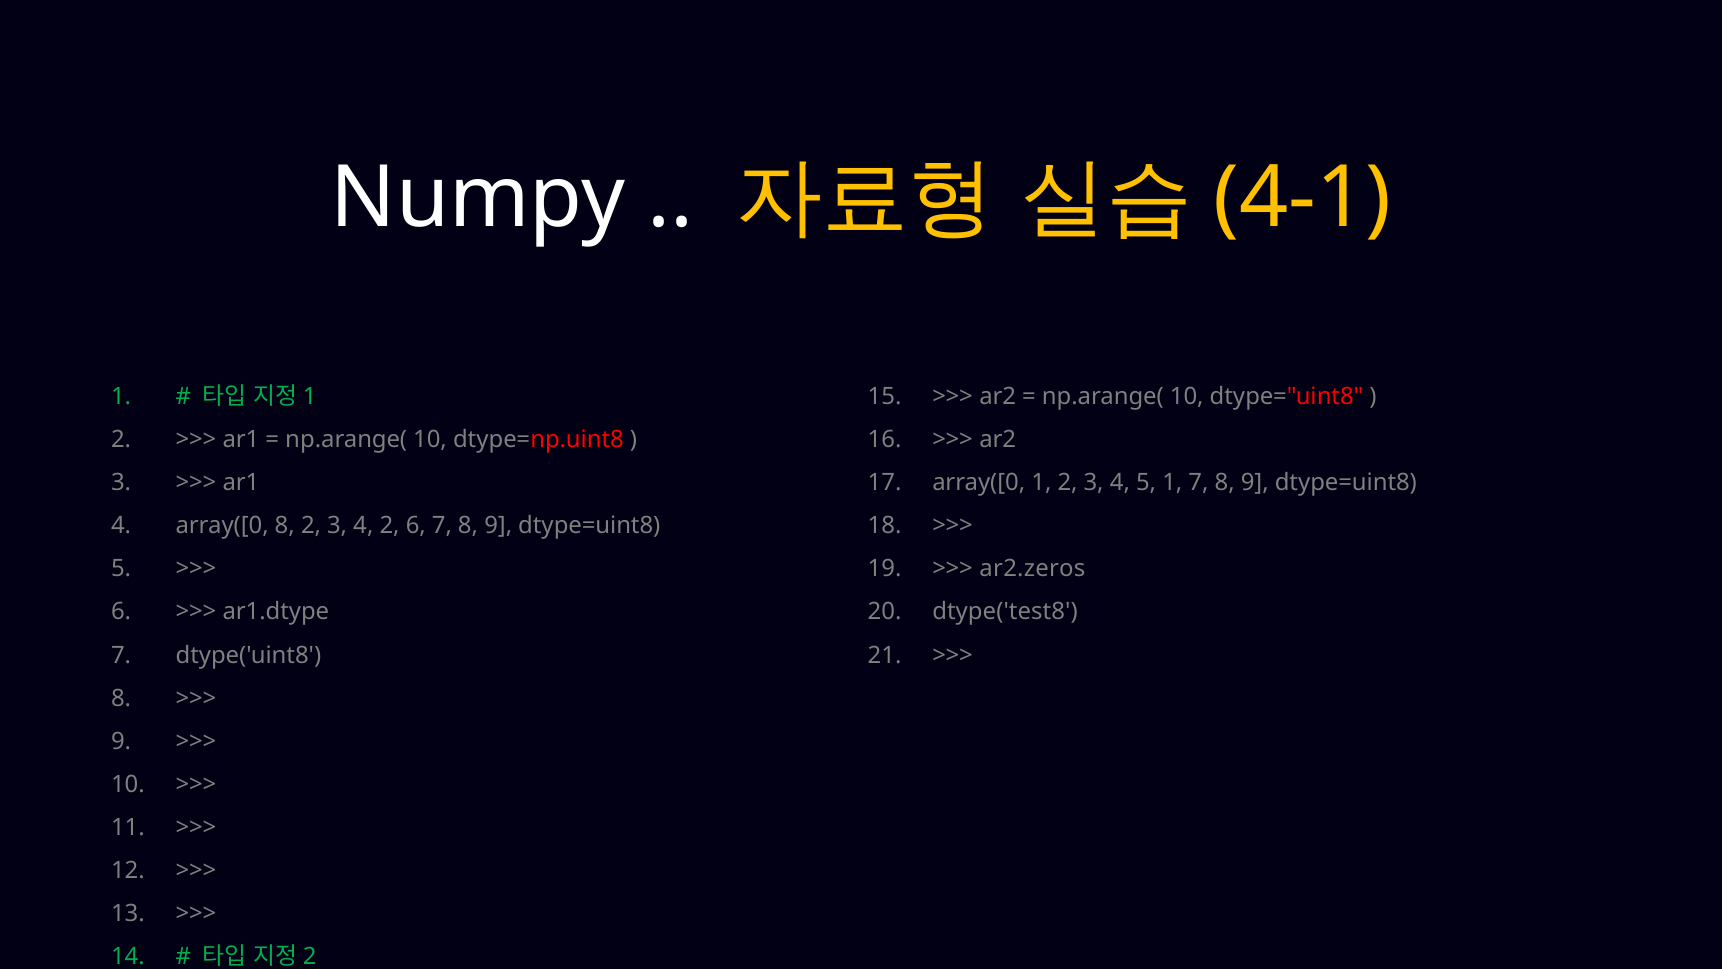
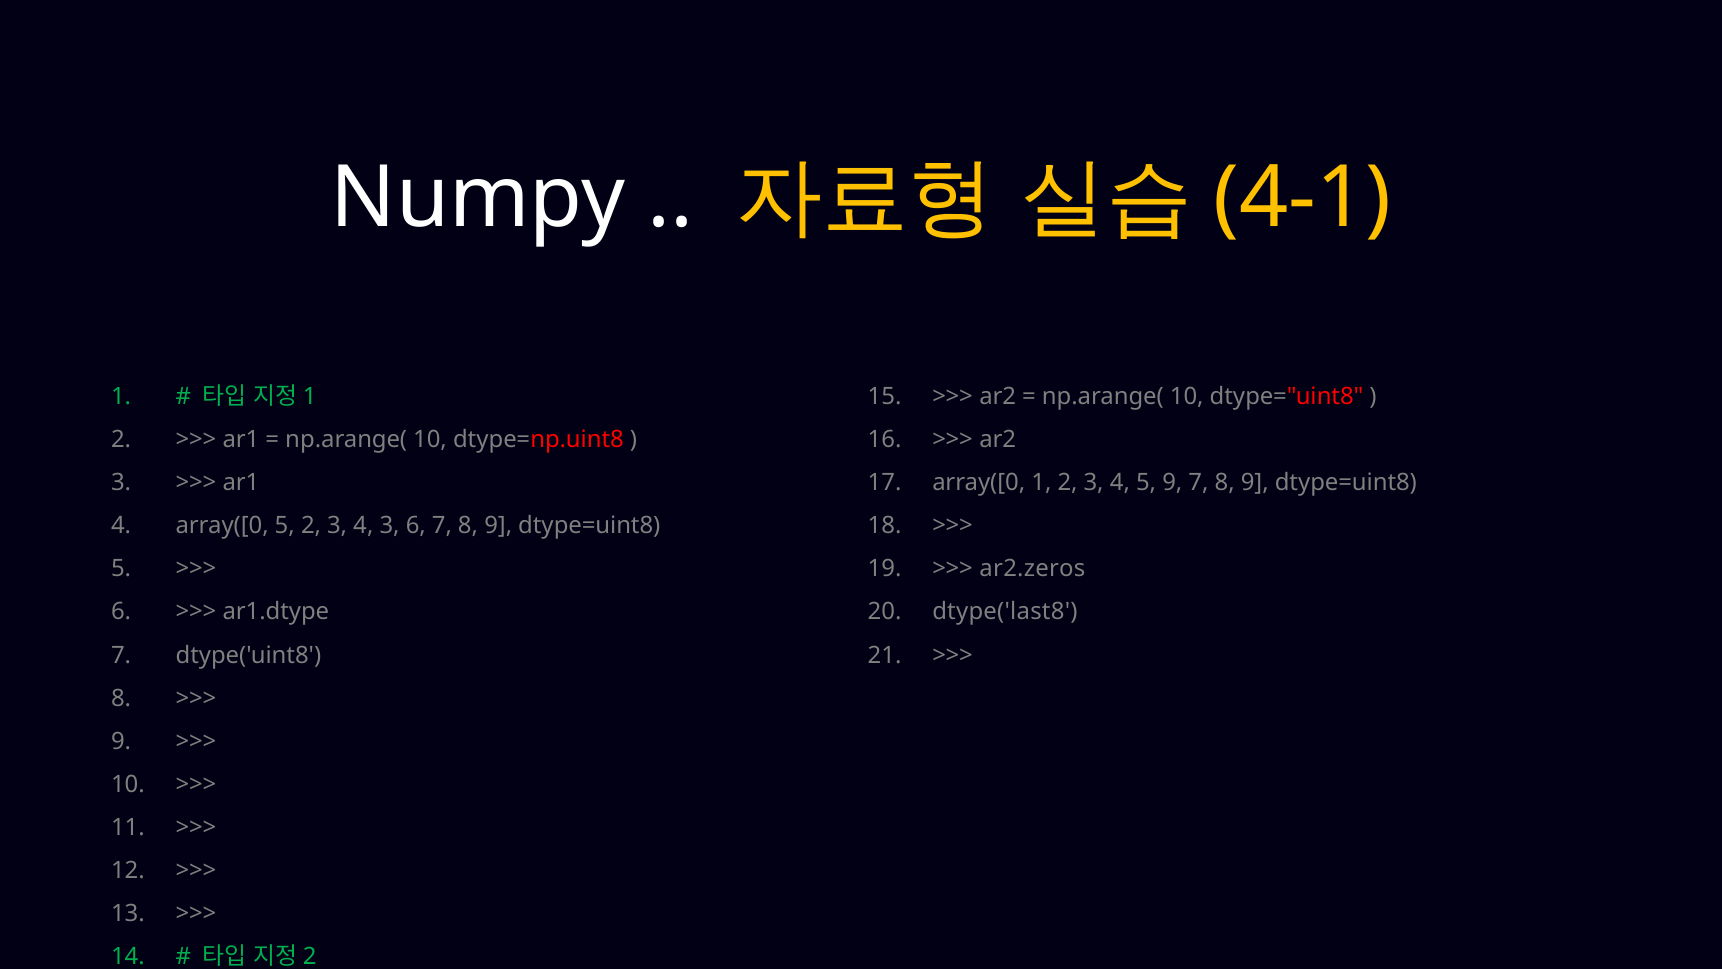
5 1: 1 -> 9 (1172, 482)
array([0 8: 8 -> 5 (285, 526)
4 2: 2 -> 3 (390, 526)
dtype('test8: dtype('test8 -> dtype('last8 (1005, 612)
